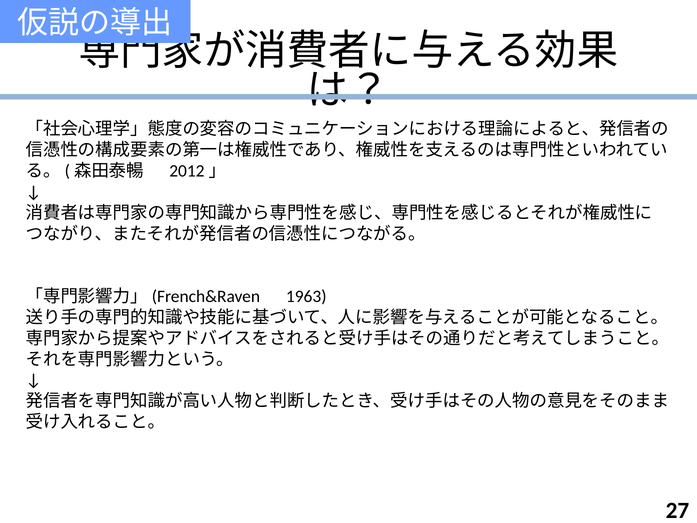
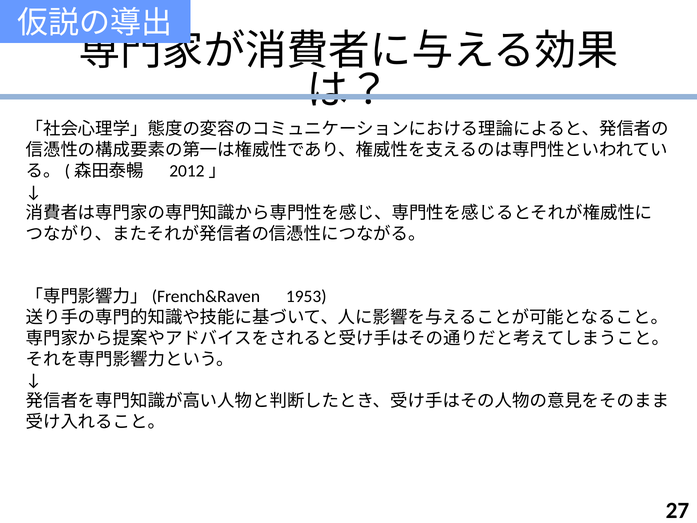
1963: 1963 -> 1953 (306, 296)
